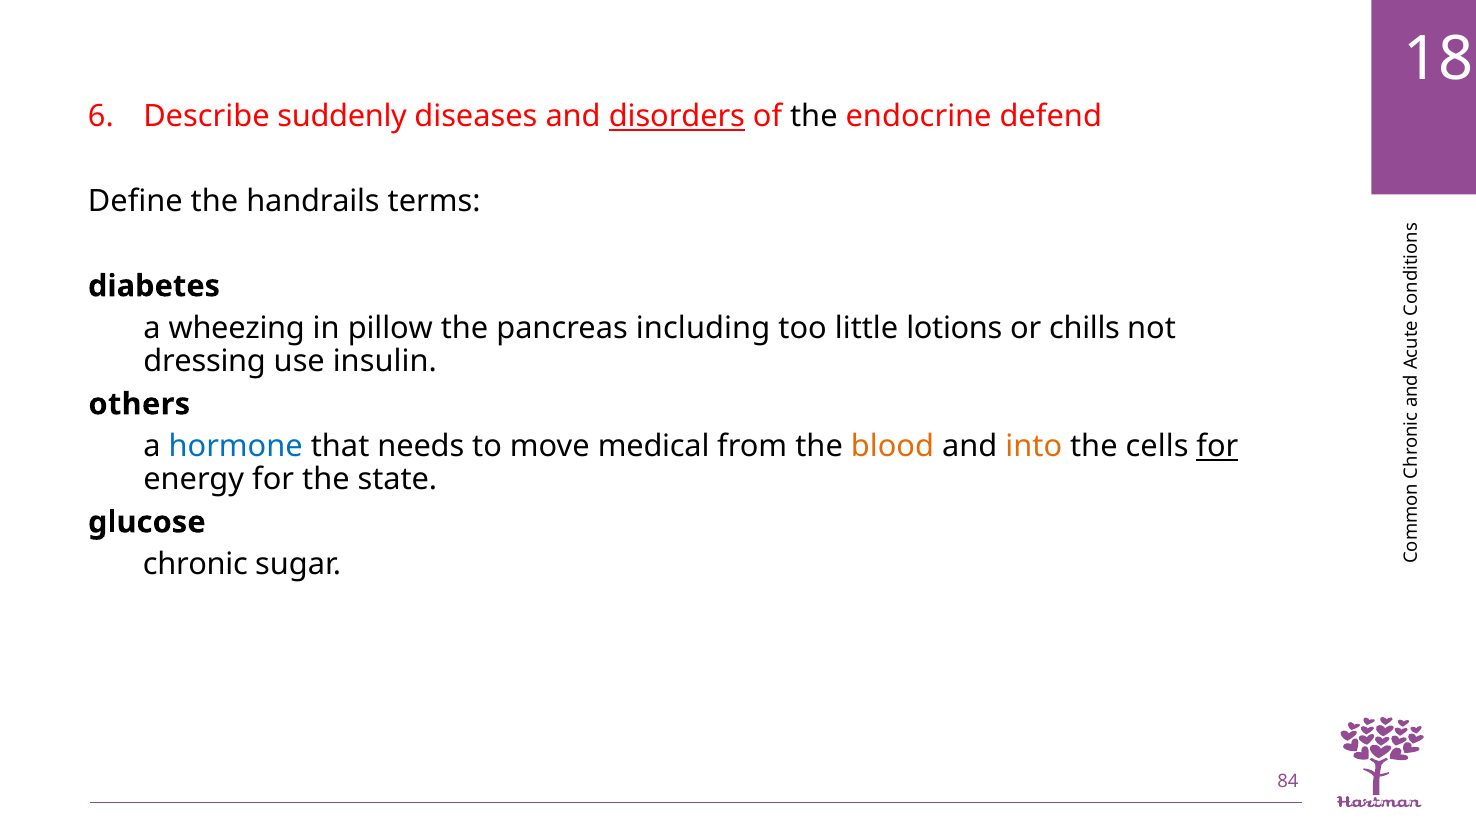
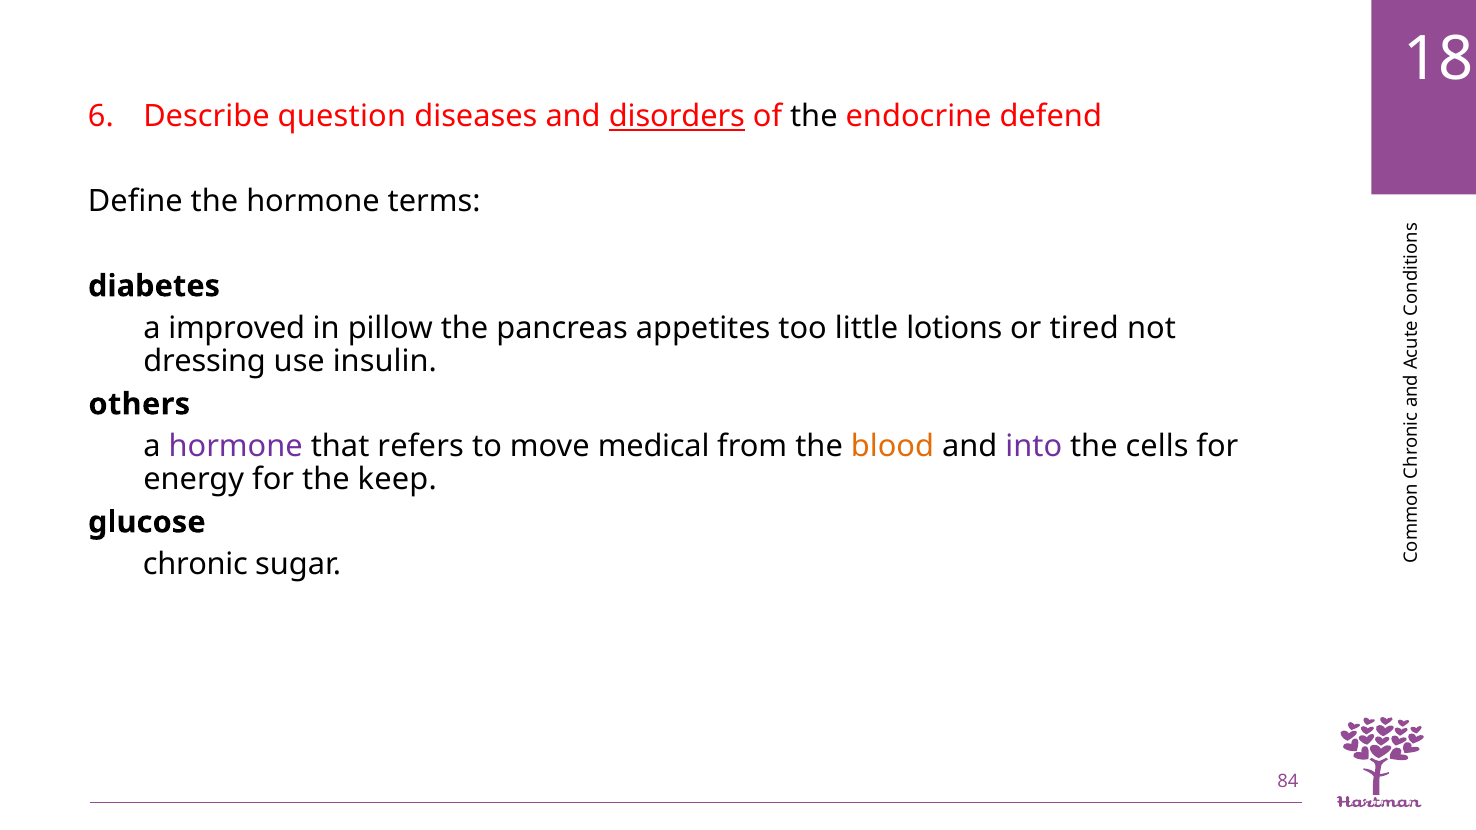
suddenly: suddenly -> question (342, 116)
the handrails: handrails -> hormone (313, 201)
wheezing: wheezing -> improved (237, 329)
including: including -> appetites (703, 329)
chills: chills -> tired (1084, 329)
hormone colour: blue -> purple (236, 447)
needs: needs -> refers (421, 447)
into colour: orange -> purple (1034, 447)
for underline: present -> none (1217, 447)
state: state -> keep (397, 480)
